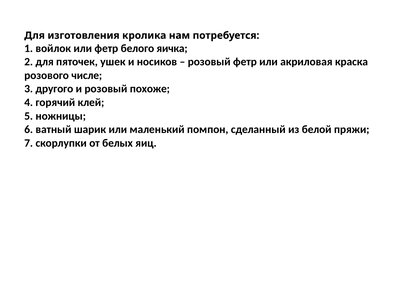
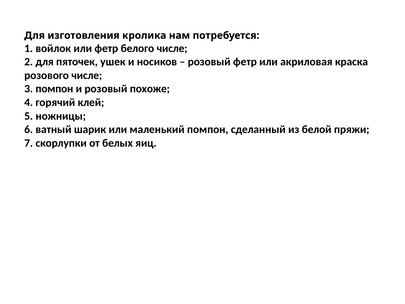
белого яичка: яичка -> числе (172, 48)
3 другого: другого -> помпон (54, 89)
